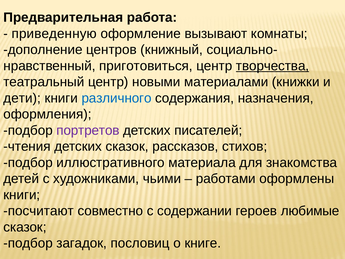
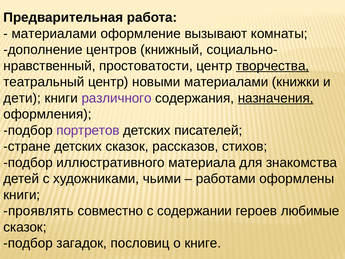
приведенную: приведенную -> материалами (54, 34)
приготовиться: приготовиться -> простоватости (146, 66)
различного colour: blue -> purple (117, 98)
назначения underline: none -> present (276, 98)
чтения: чтения -> стране (27, 146)
посчитают: посчитают -> проявлять (39, 211)
